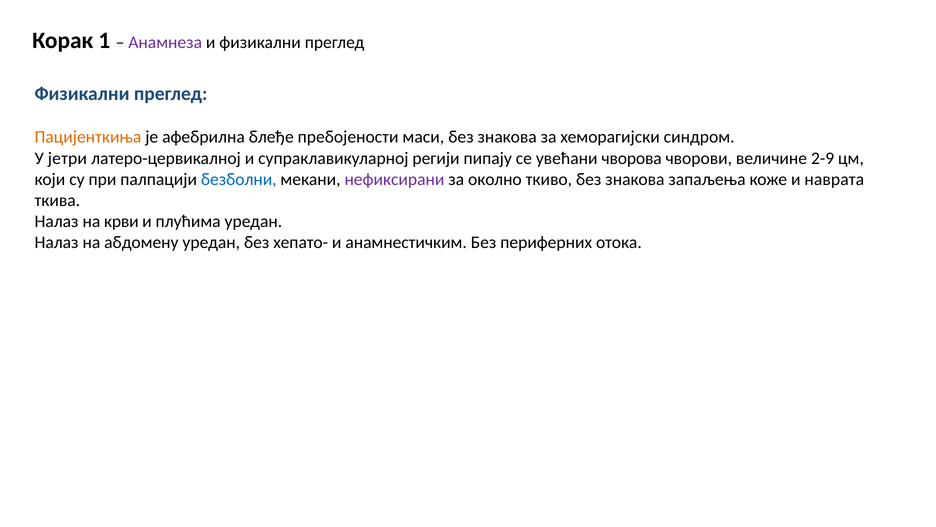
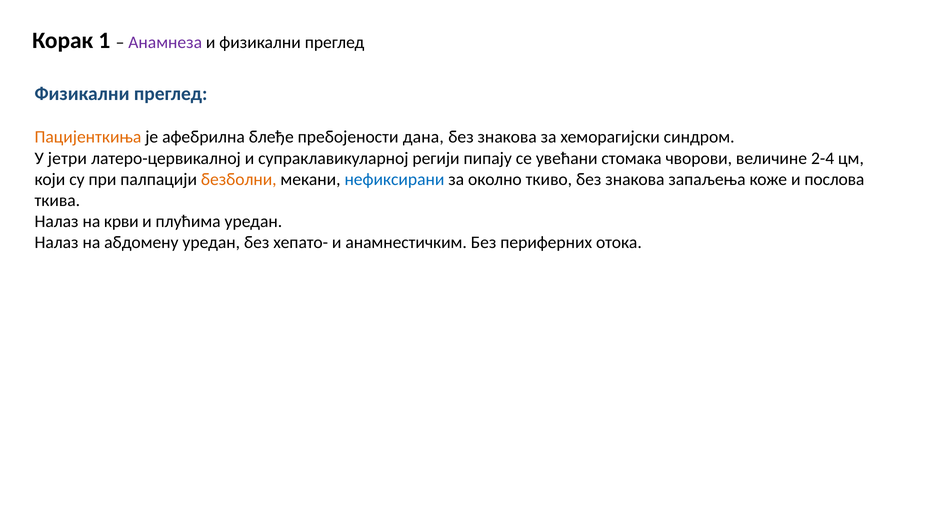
маси: маси -> дана (423, 137)
чворова: чворова -> стомака (632, 158)
2-9: 2-9 -> 2-4 (823, 158)
безболни colour: blue -> orange (239, 179)
нефиксирани colour: purple -> blue (394, 179)
наврата: наврата -> послова (834, 179)
